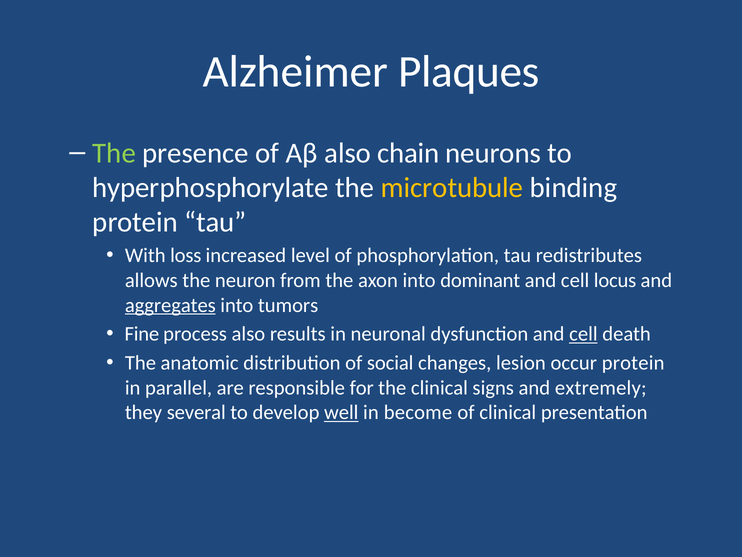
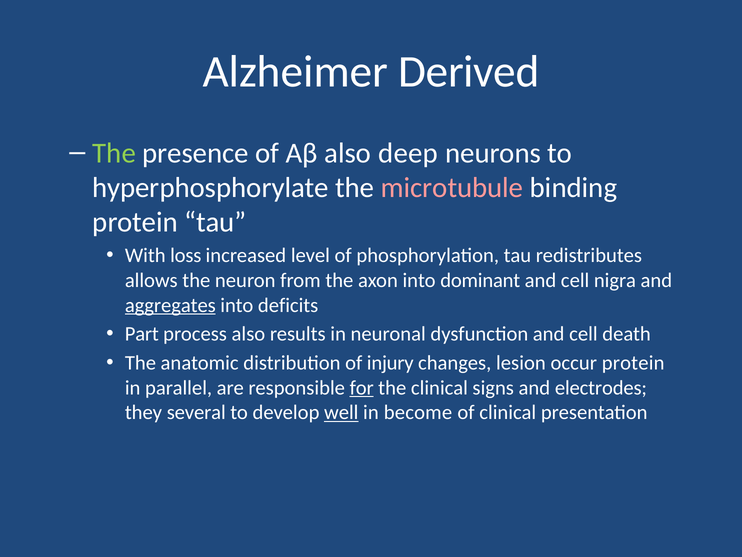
Plaques: Plaques -> Derived (469, 72)
chain: chain -> deep (408, 153)
microtubule colour: yellow -> pink (452, 188)
locus: locus -> nigra (615, 280)
tumors: tumors -> deficits (288, 305)
Fine: Fine -> Part (142, 334)
cell underline: present -> none (583, 334)
social: social -> injury (390, 363)
for underline: none -> present (362, 387)
extremely: extremely -> electrodes (601, 387)
